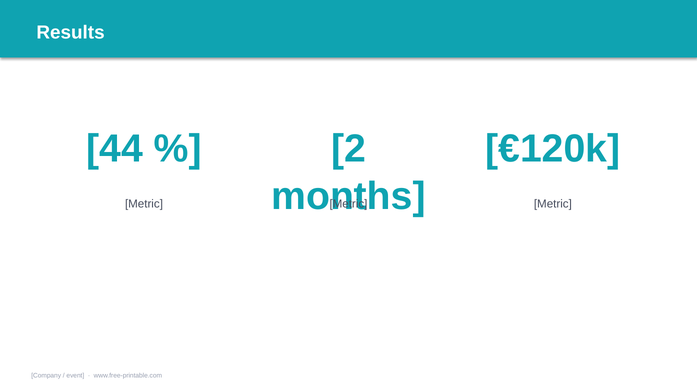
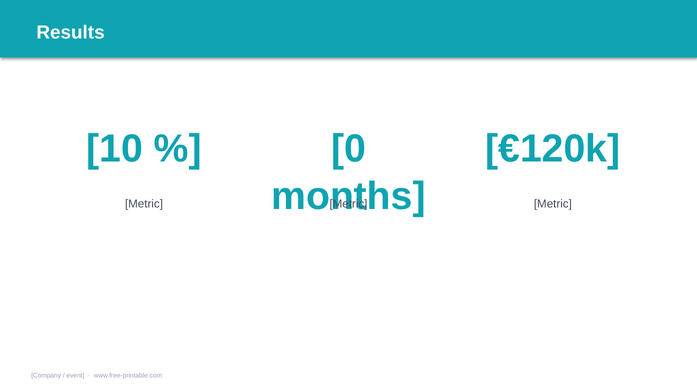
44: 44 -> 10 (115, 149)
2: 2 -> 0 (348, 149)
